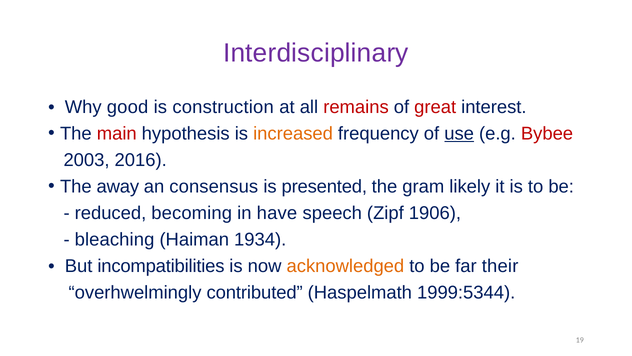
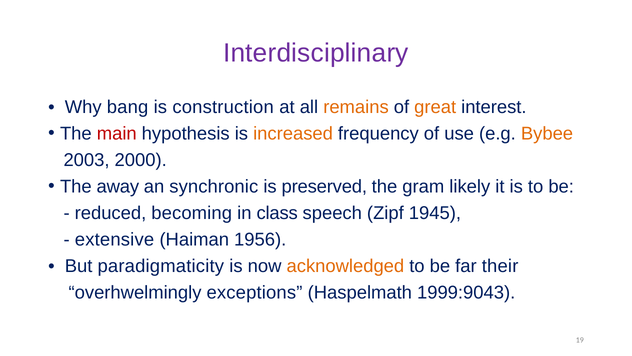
good: good -> bang (128, 107)
remains colour: red -> orange (356, 107)
great colour: red -> orange (435, 107)
use underline: present -> none (459, 133)
Bybee colour: red -> orange (547, 133)
2016: 2016 -> 2000 (141, 160)
consensus: consensus -> synchronic (214, 186)
presented: presented -> preserved (324, 186)
have: have -> class (277, 213)
1906: 1906 -> 1945 (435, 213)
bleaching: bleaching -> extensive (114, 239)
1934: 1934 -> 1956 (260, 239)
incompatibilities: incompatibilities -> paradigmaticity (161, 266)
contributed: contributed -> exceptions (254, 292)
1999:5344: 1999:5344 -> 1999:9043 (466, 292)
